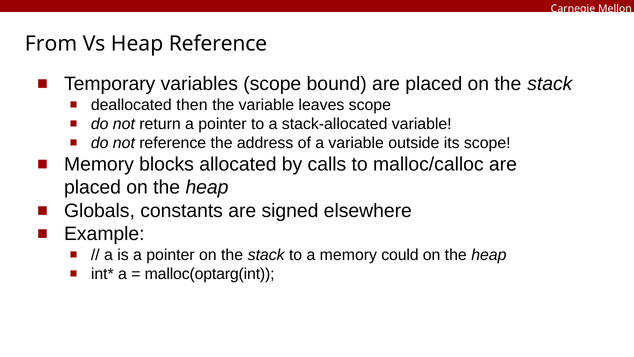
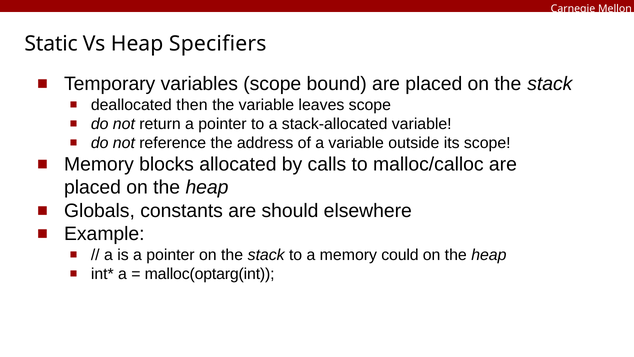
From: From -> Static (51, 44)
Heap Reference: Reference -> Specifiers (218, 44)
signed: signed -> should (290, 210)
